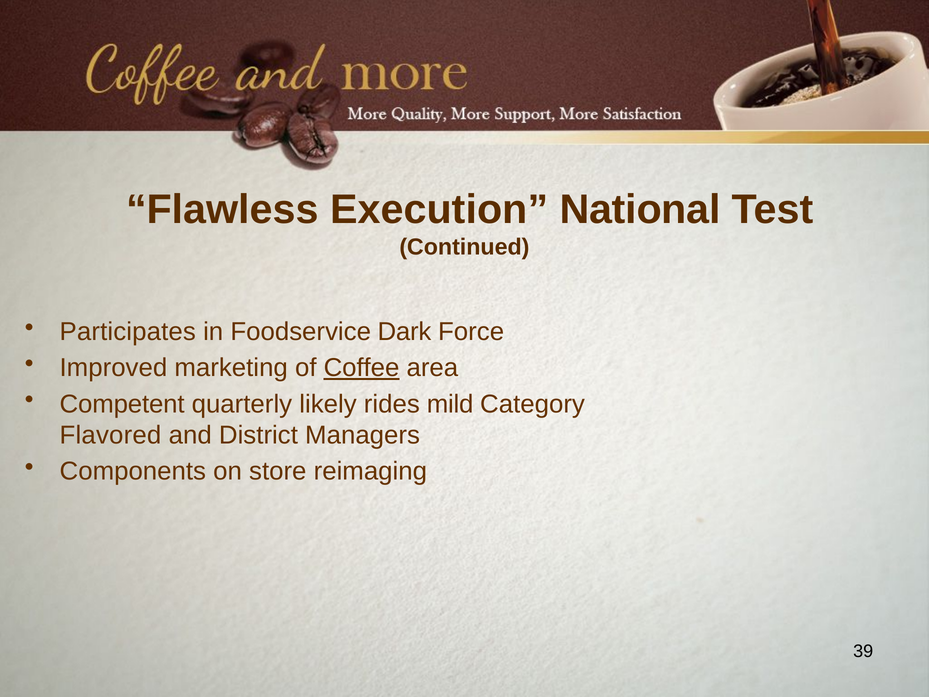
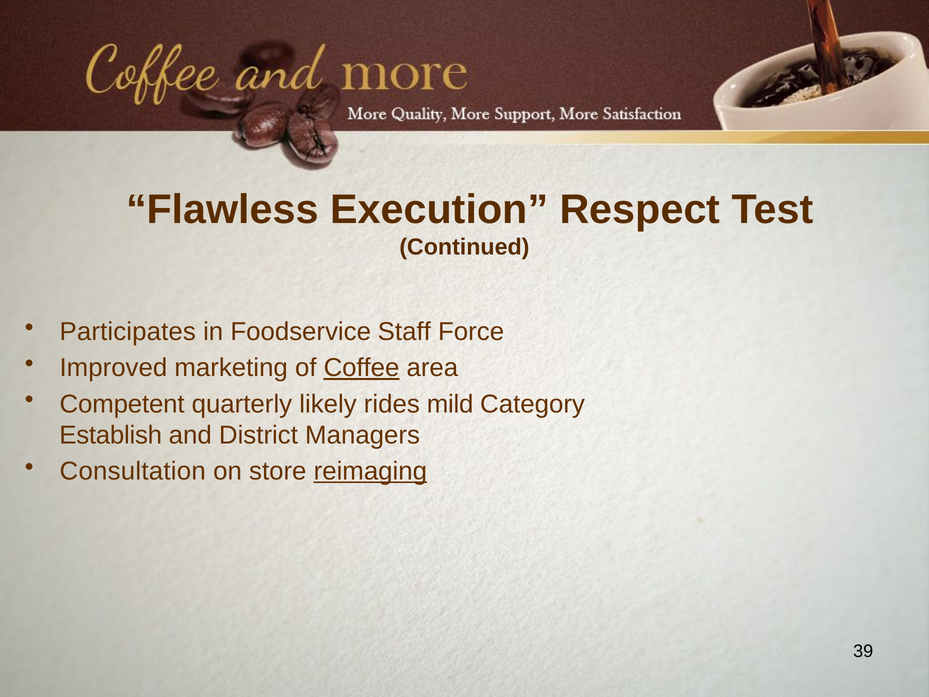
National: National -> Respect (640, 210)
Dark: Dark -> Staff (404, 332)
Flavored: Flavored -> Establish (111, 435)
Components: Components -> Consultation (133, 471)
reimaging underline: none -> present (370, 471)
